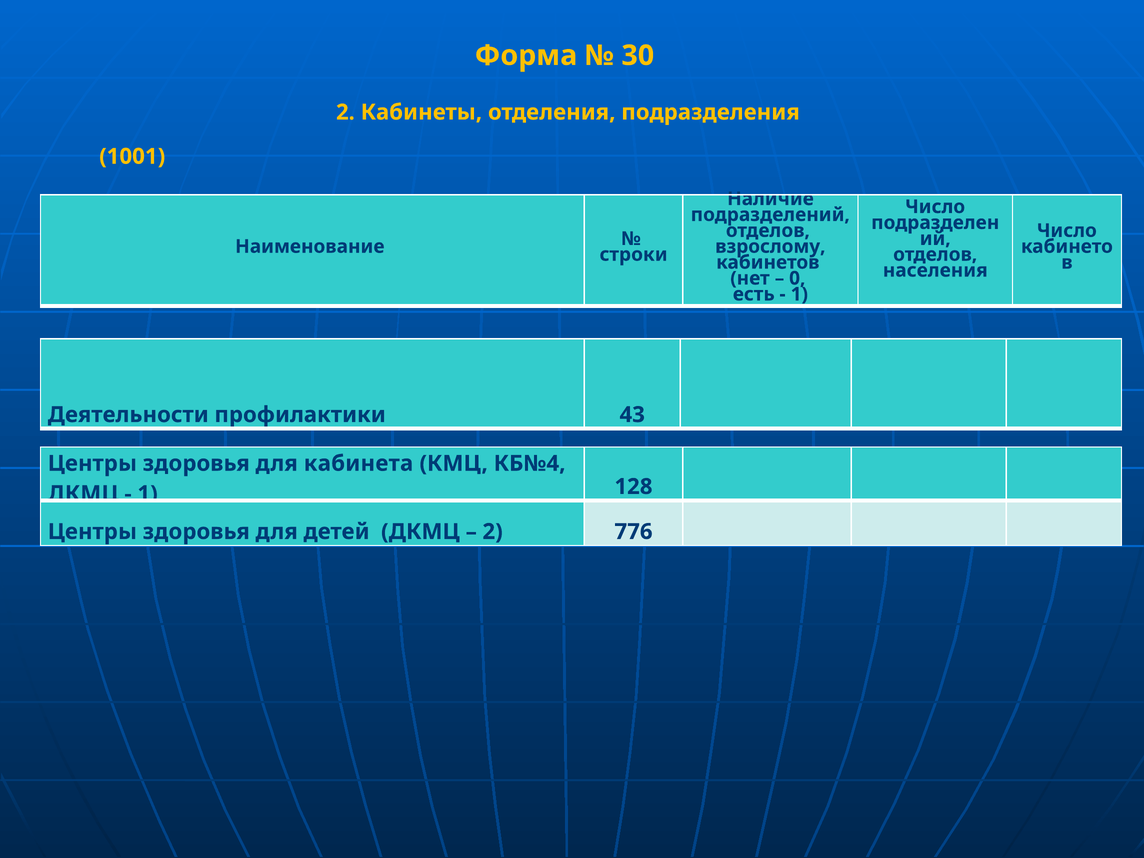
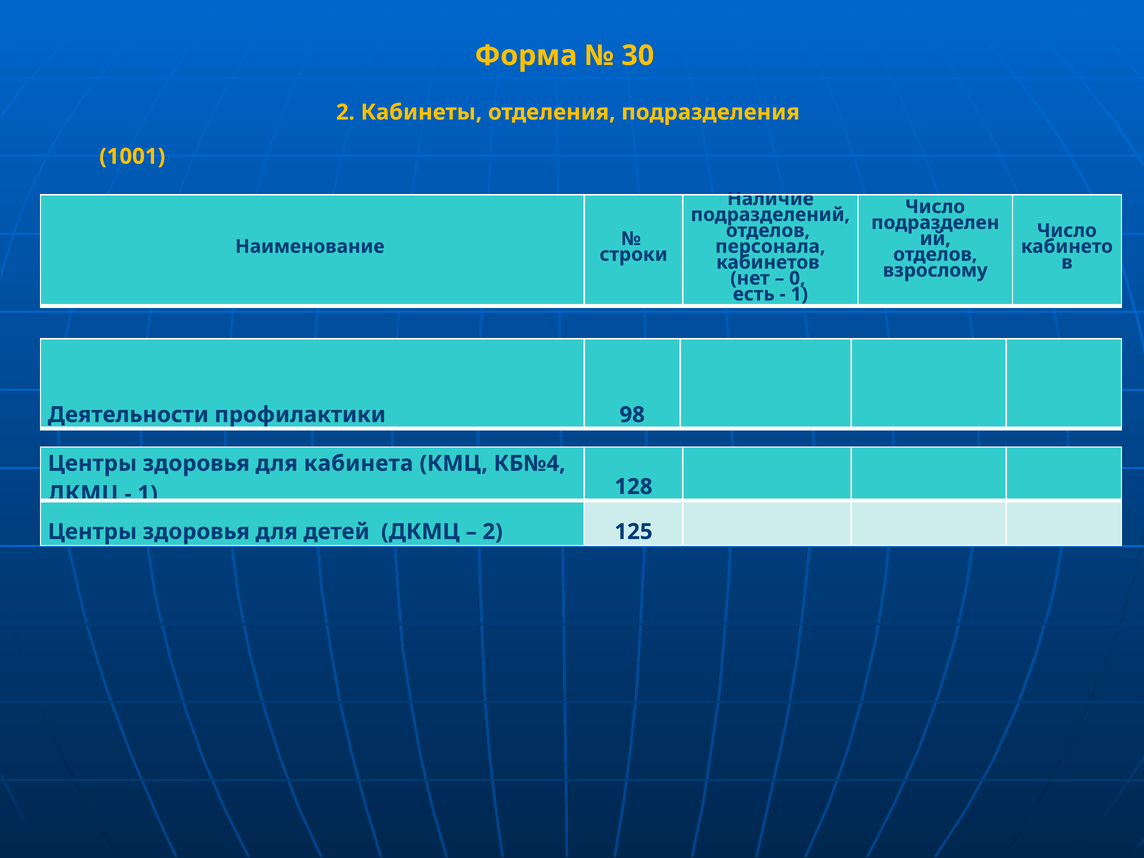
взрослому: взрослому -> персонала (770, 247)
населения: населения -> взрослому (935, 270)
43: 43 -> 98 (632, 415)
776: 776 -> 125 (634, 532)
